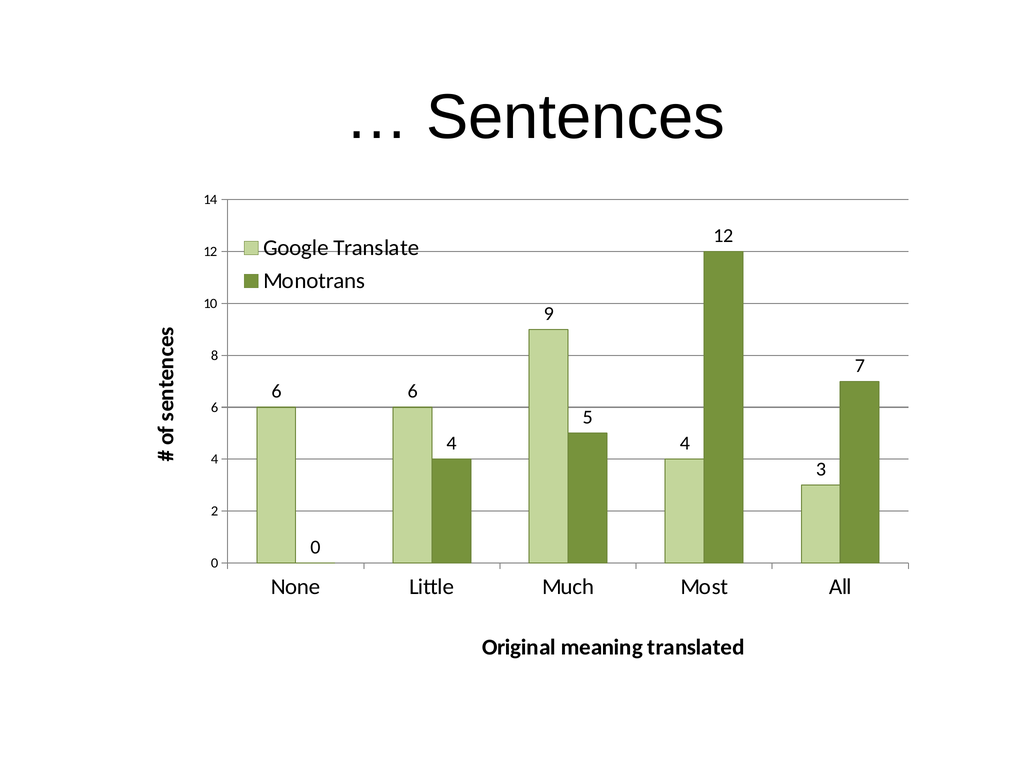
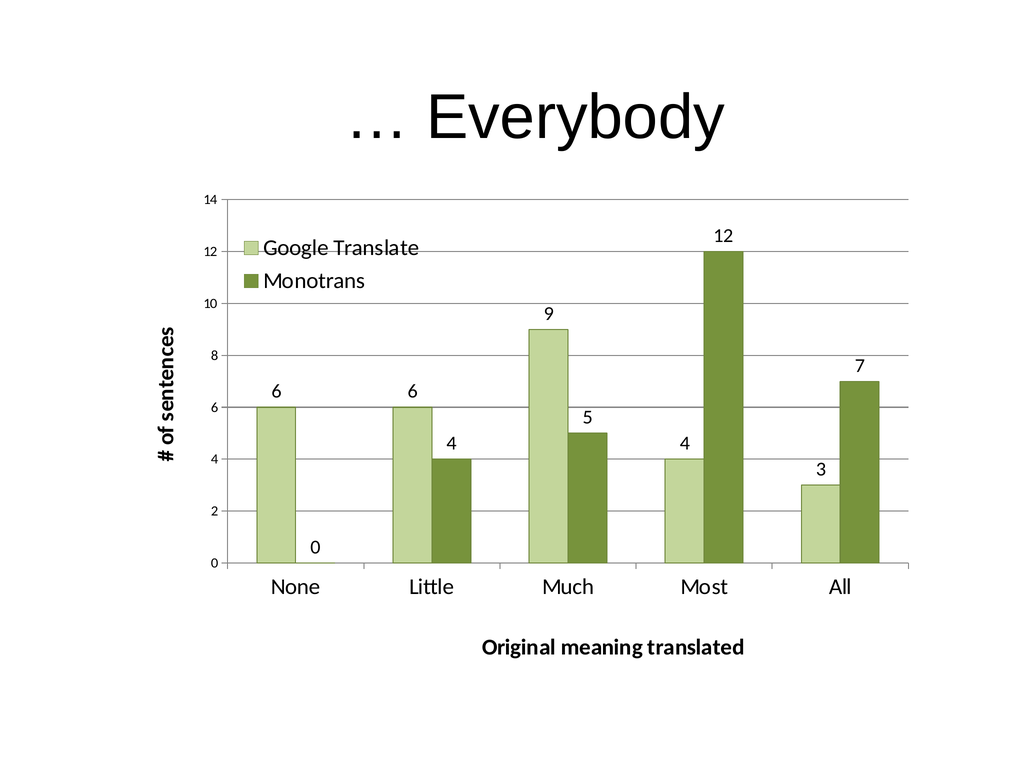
Sentences: Sentences -> Everybody (576, 118)
